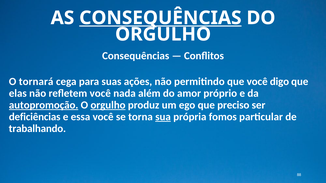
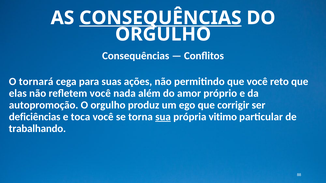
digo: digo -> reto (279, 82)
autopromoção underline: present -> none (44, 105)
orgulho underline: present -> none (108, 105)
preciso: preciso -> corrigir (233, 105)
essa: essa -> toca (80, 117)
fomos: fomos -> vitimo (223, 117)
